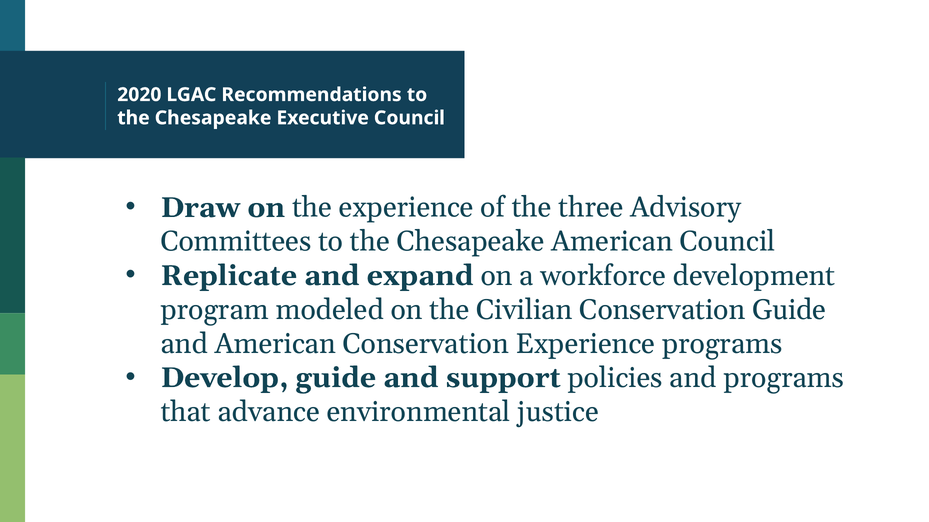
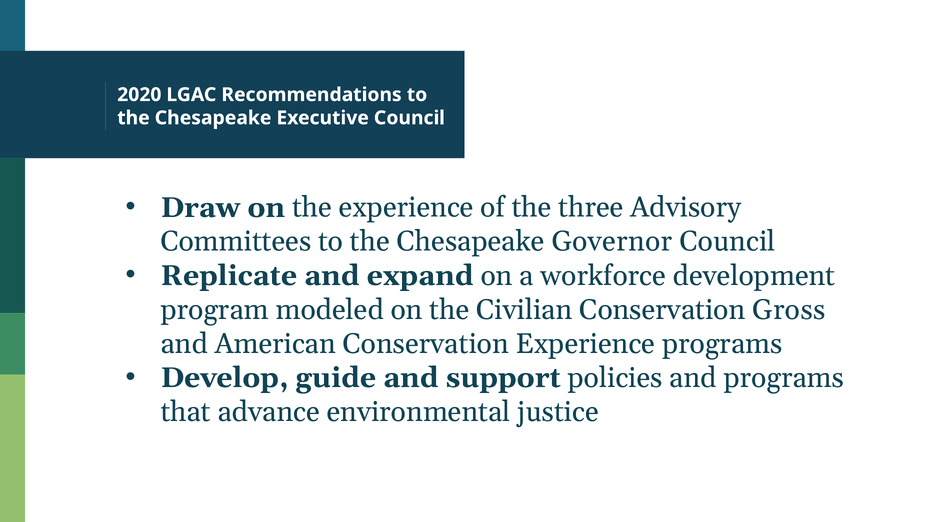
Chesapeake American: American -> Governor (612, 242)
Conservation Guide: Guide -> Gross (789, 310)
